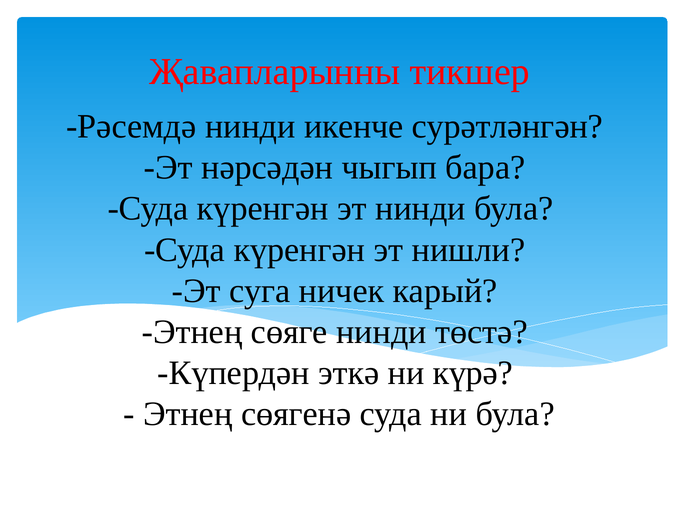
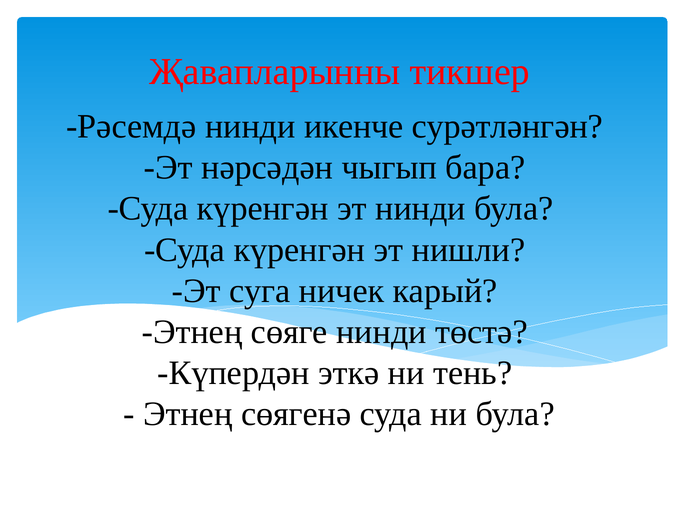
күрә: күрә -> тень (473, 373)
